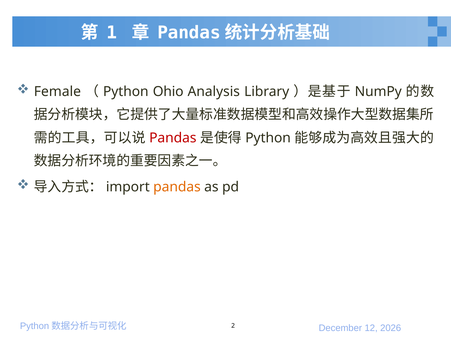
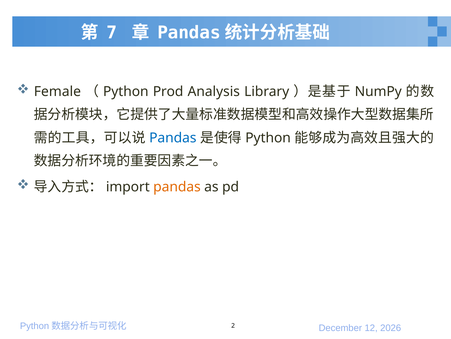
1: 1 -> 7 (112, 33)
Ohio: Ohio -> Prod (168, 91)
Pandas colour: red -> blue (173, 138)
